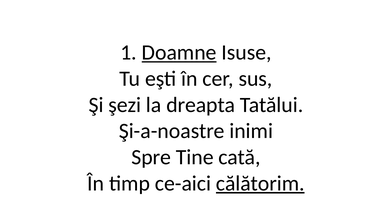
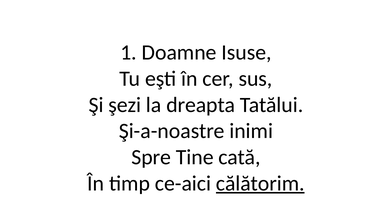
Doamne underline: present -> none (179, 52)
